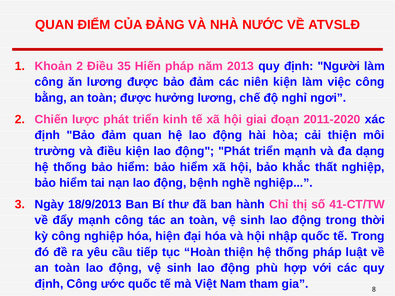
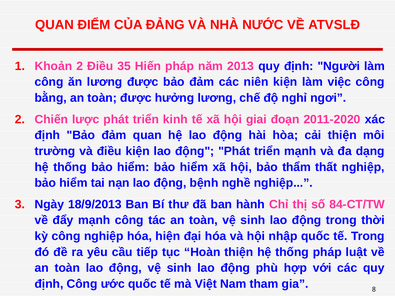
khắc: khắc -> thẩm (297, 167)
41-CT/TW: 41-CT/TW -> 84-CT/TW (357, 205)
